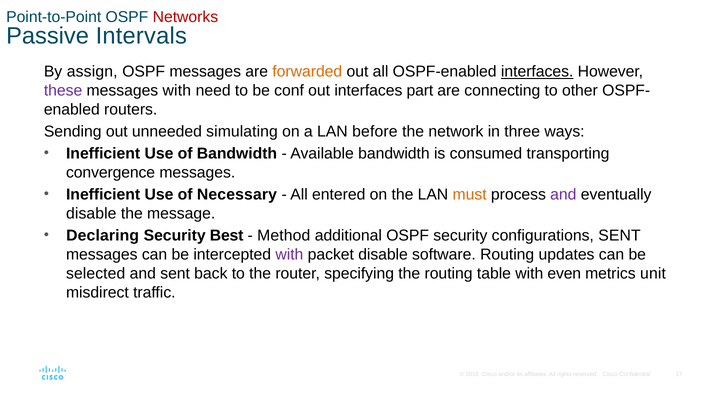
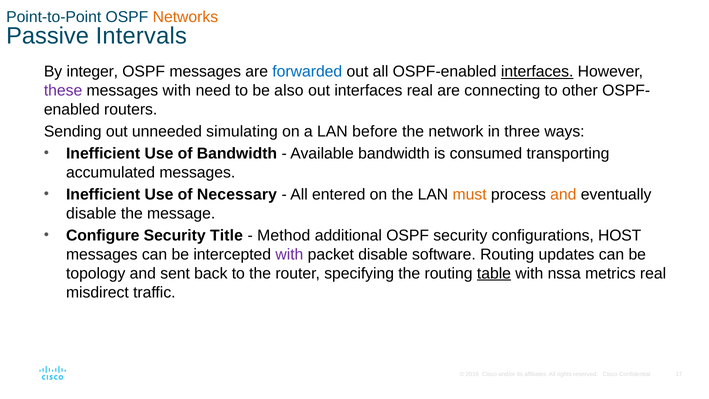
Networks colour: red -> orange (185, 17)
assign: assign -> integer (92, 72)
forwarded colour: orange -> blue (307, 72)
conf: conf -> also (289, 91)
interfaces part: part -> real (420, 91)
convergence: convergence -> accumulated (111, 173)
and colour: purple -> orange (563, 195)
Declaring: Declaring -> Configure (103, 236)
Best: Best -> Title (226, 236)
configurations SENT: SENT -> HOST (620, 236)
selected: selected -> topology (96, 273)
table underline: none -> present (494, 273)
even: even -> nssa (564, 273)
metrics unit: unit -> real (653, 273)
